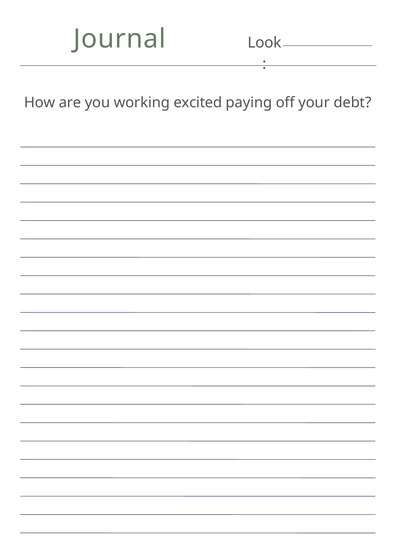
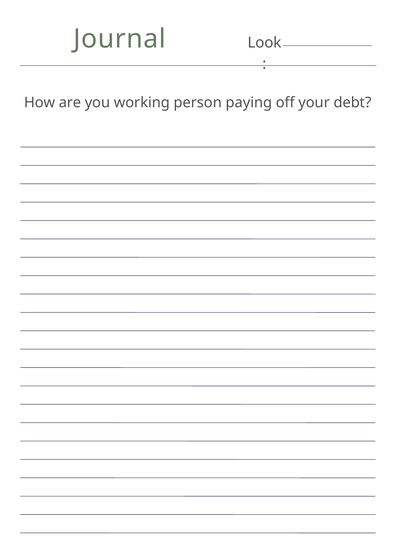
excited: excited -> person (198, 103)
